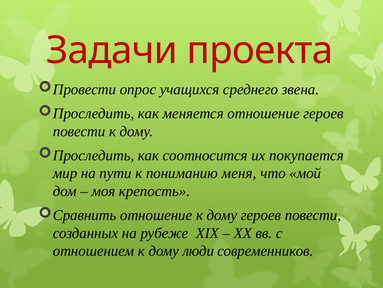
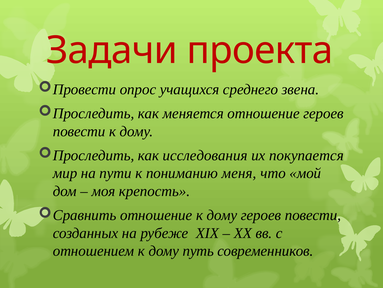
соотносится: соотносится -> исследования (205, 155)
люди: люди -> путь (198, 250)
